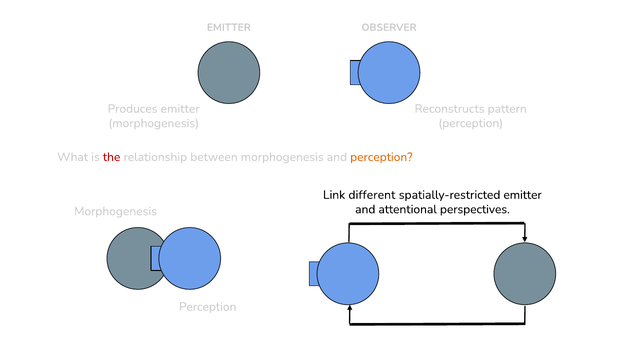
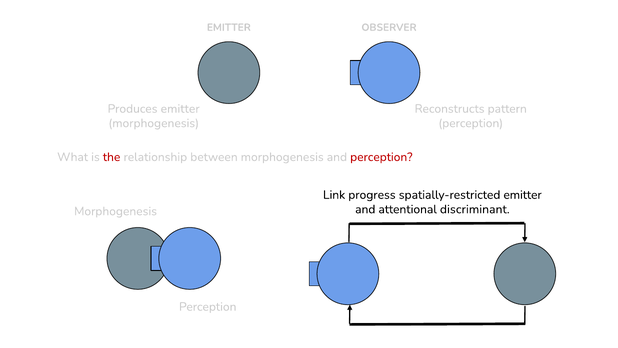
perception colour: orange -> red (381, 157)
different: different -> progress (372, 195)
perspectives: perspectives -> discriminant (475, 209)
